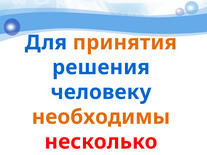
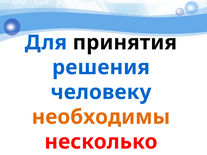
принятия colour: orange -> black (125, 43)
